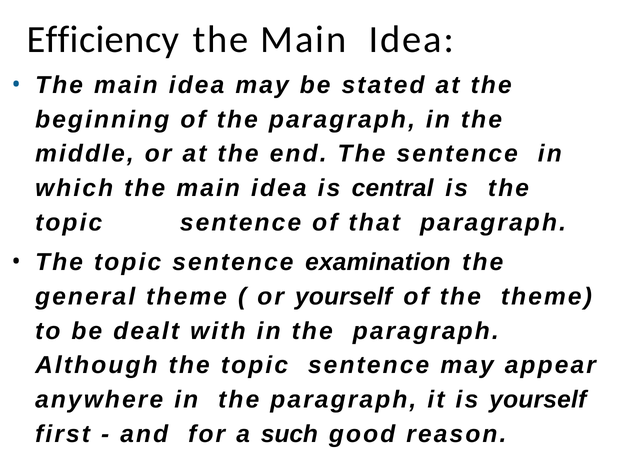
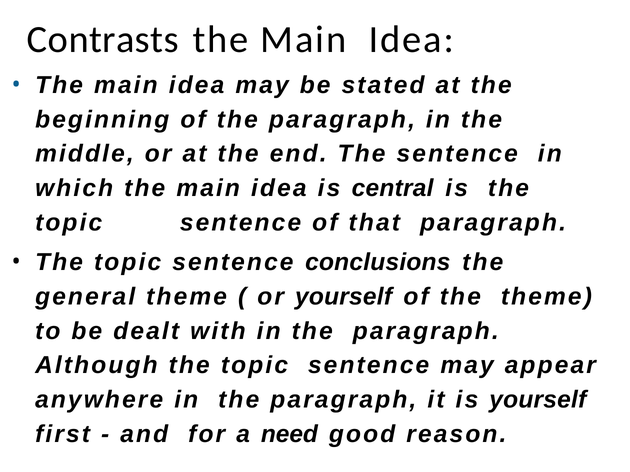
Efficiency: Efficiency -> Contrasts (103, 40)
examination: examination -> conclusions (378, 263)
such: such -> need (289, 435)
